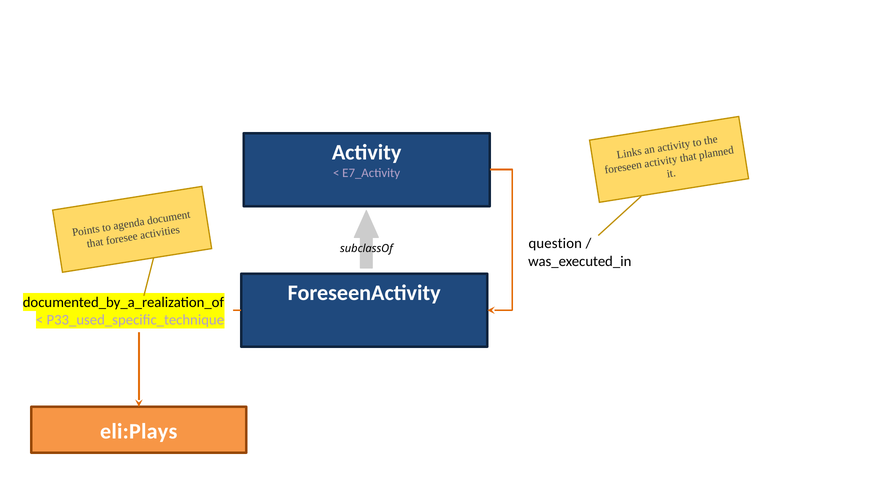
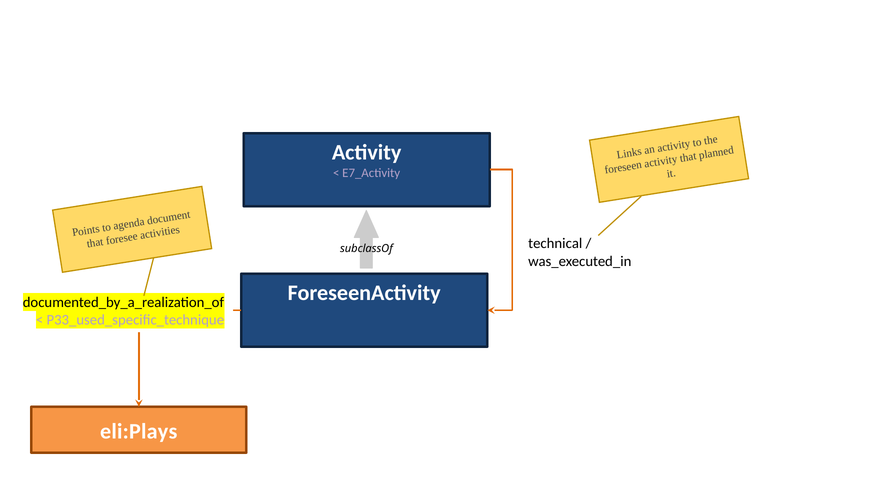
question: question -> technical (555, 244)
